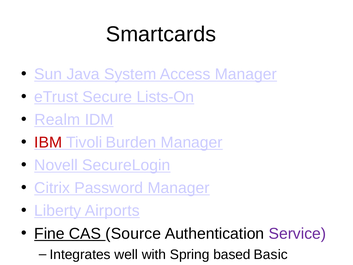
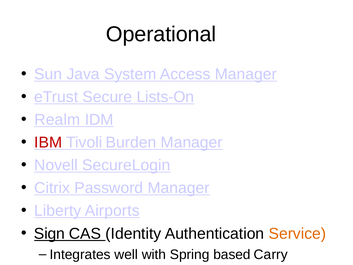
Smartcards: Smartcards -> Operational (161, 34)
Fine: Fine -> Sign (49, 233)
Source: Source -> Identity (133, 233)
Service colour: purple -> orange (297, 233)
Basic: Basic -> Carry (271, 254)
